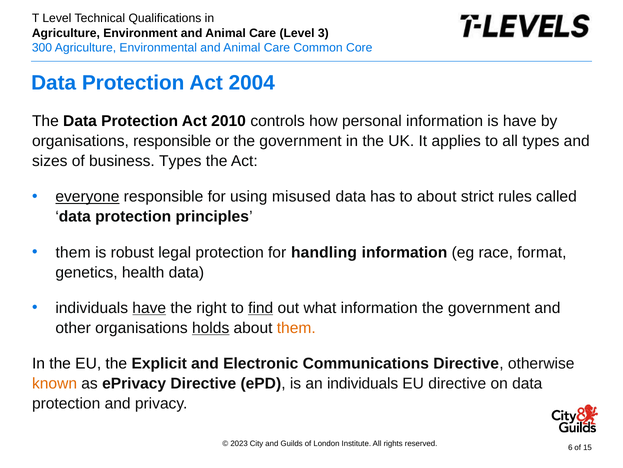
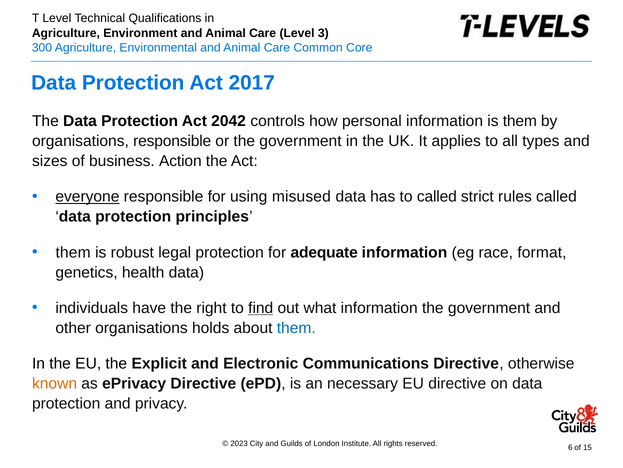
2004: 2004 -> 2017 (252, 83)
2010: 2010 -> 2042 (229, 121)
is have: have -> them (520, 121)
business Types: Types -> Action (180, 161)
to about: about -> called (437, 196)
handling: handling -> adequate (324, 252)
have underline: present -> none (149, 308)
holds underline: present -> none (211, 328)
them colour: orange -> blue (296, 328)
an individuals: individuals -> necessary (363, 383)
